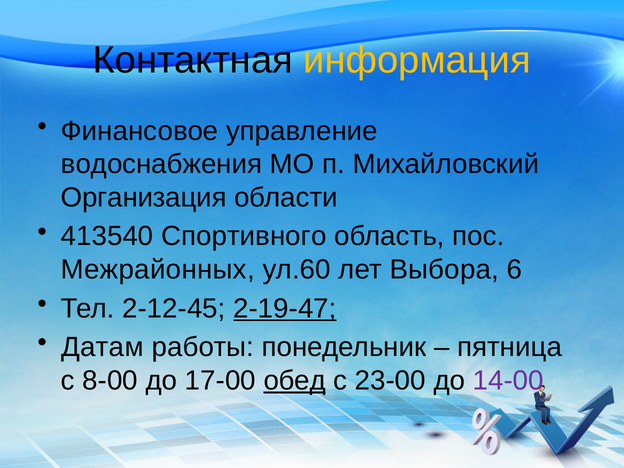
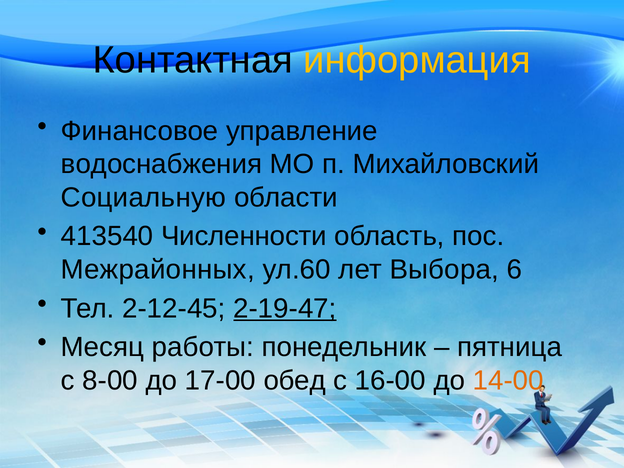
Организация: Организация -> Социальную (143, 197)
Спортивного: Спортивного -> Численности (244, 236)
Датам: Датам -> Месяц (103, 347)
обед underline: present -> none (295, 381)
23-00: 23-00 -> 16-00 (390, 381)
14-00 colour: purple -> orange (508, 381)
